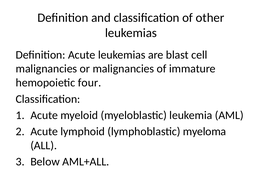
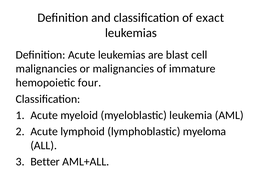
other: other -> exact (210, 18)
Below: Below -> Better (45, 162)
